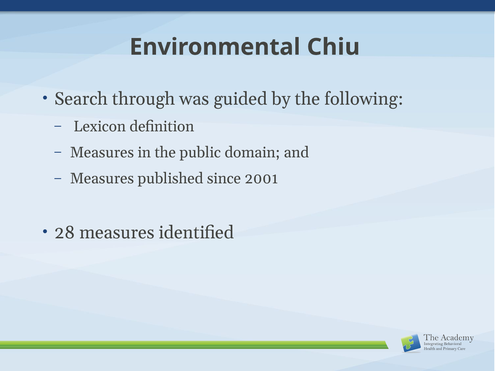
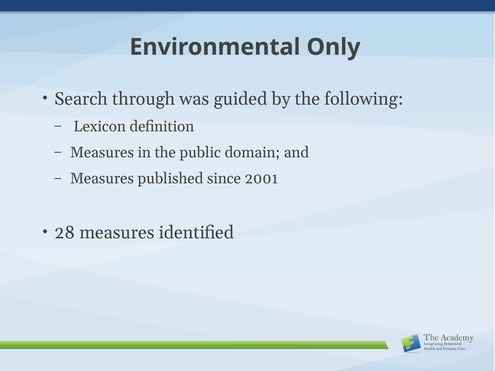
Chiu: Chiu -> Only (334, 47)
